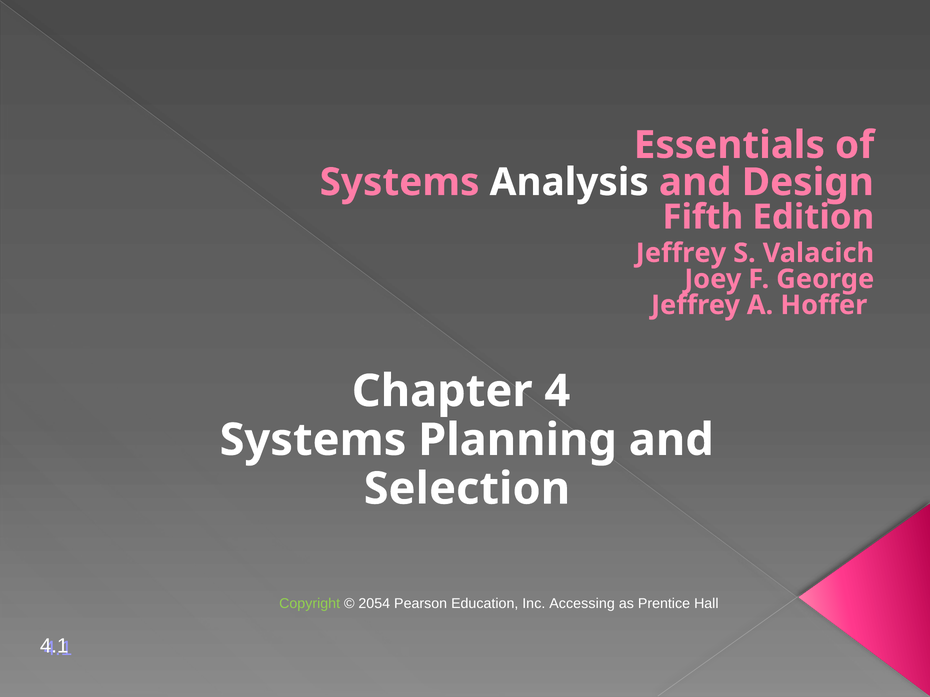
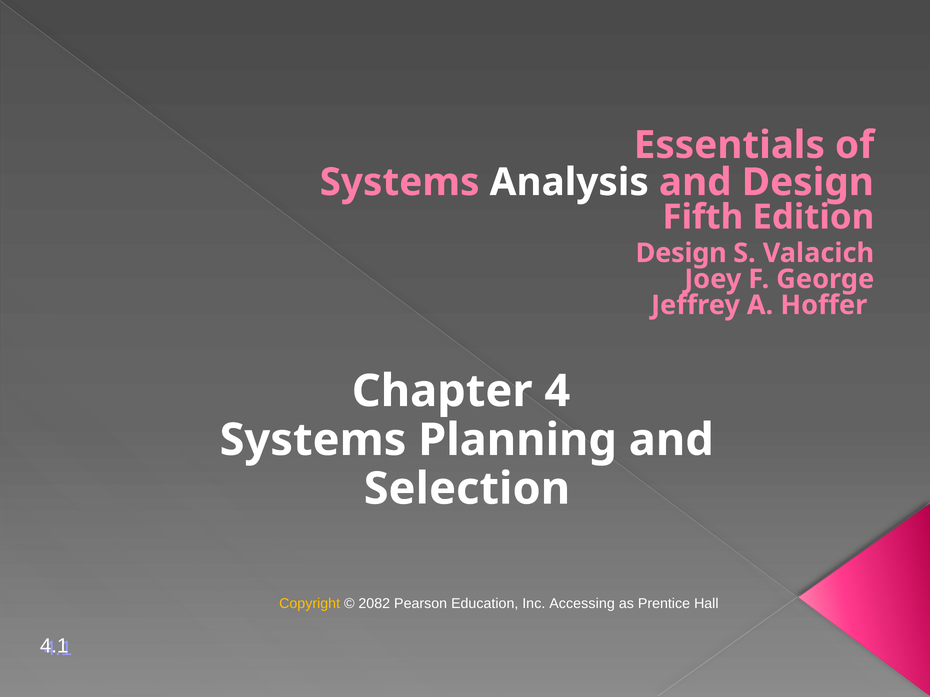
Jeffrey: Jeffrey -> Design (681, 253)
Copyright colour: light green -> yellow (310, 604)
2054: 2054 -> 2082 (374, 604)
